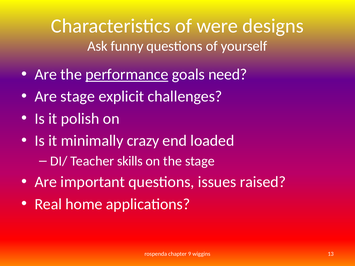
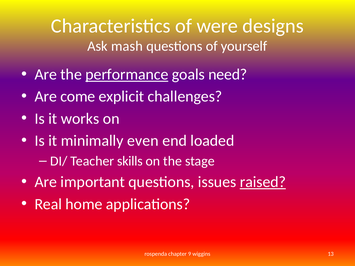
funny: funny -> mash (127, 46)
Are stage: stage -> come (78, 97)
polish: polish -> works (80, 119)
crazy: crazy -> even (143, 141)
raised underline: none -> present (263, 182)
